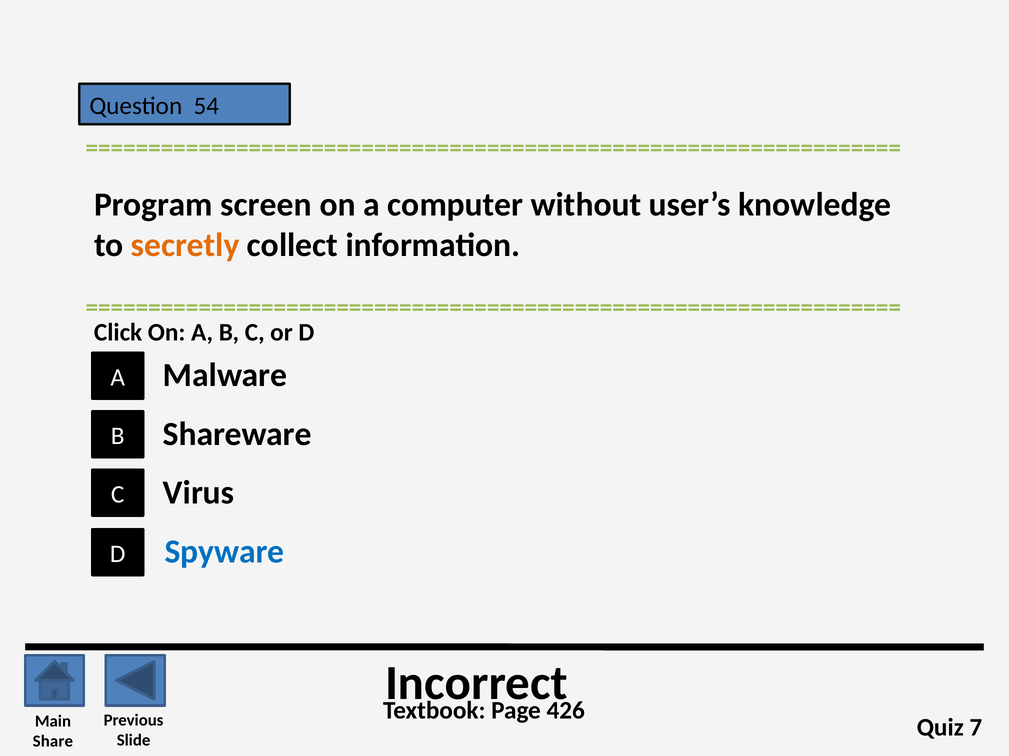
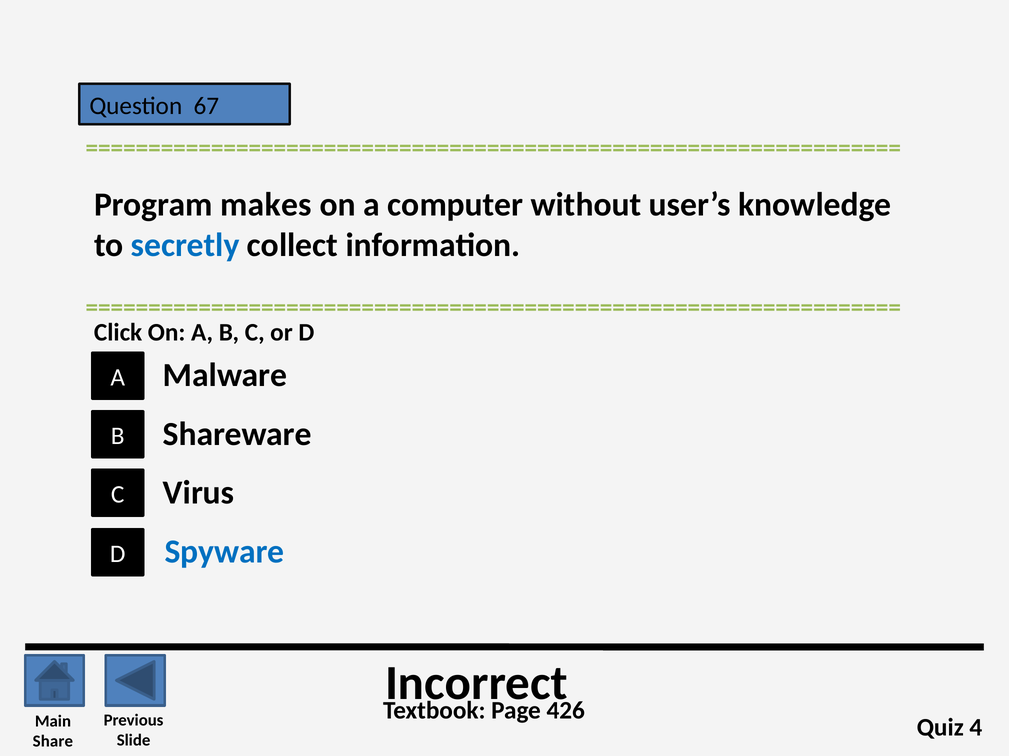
54: 54 -> 67 (206, 106)
screen: screen -> makes (266, 205)
secretly colour: orange -> blue (185, 245)
7: 7 -> 4 (976, 728)
